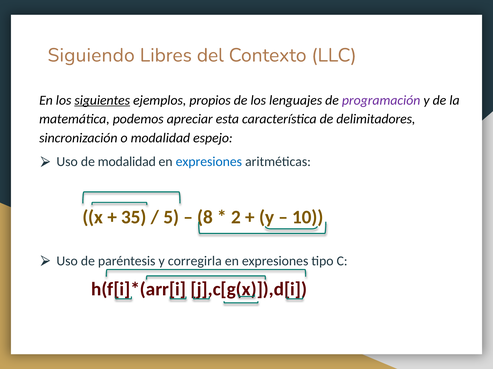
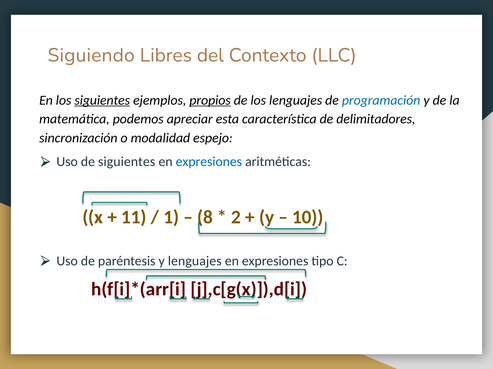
propios underline: none -> present (210, 100)
programación colour: purple -> blue (381, 100)
de modalidad: modalidad -> siguientes (127, 162)
35: 35 -> 11 (134, 218)
5: 5 -> 1 (171, 218)
y corregirla: corregirla -> lenguajes (195, 261)
